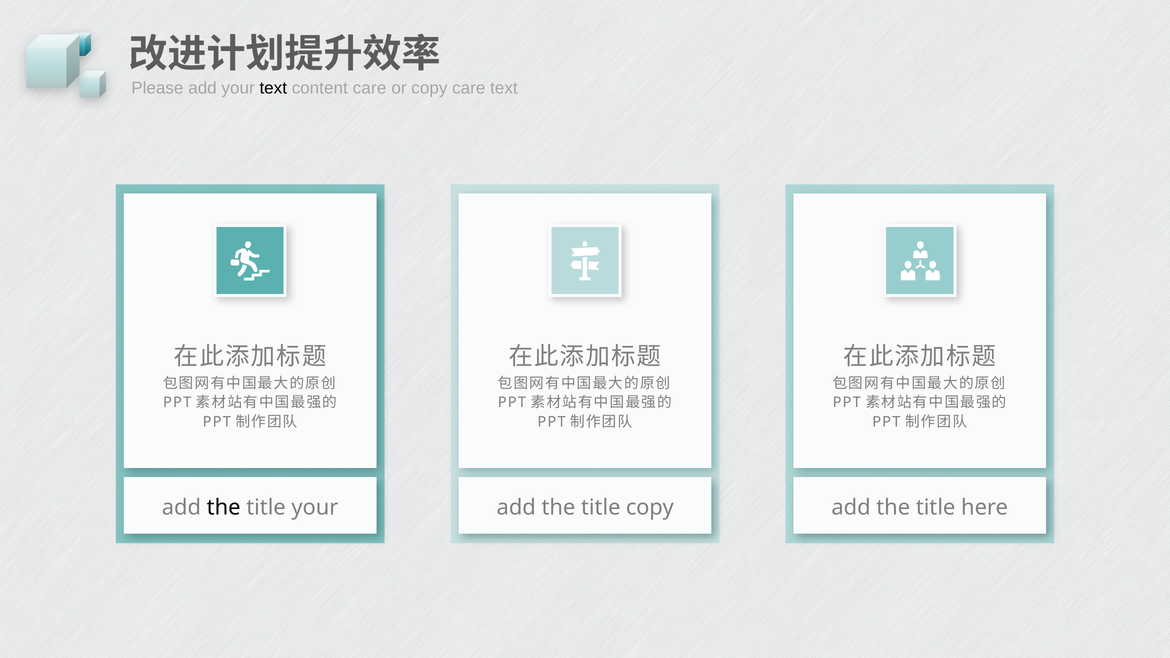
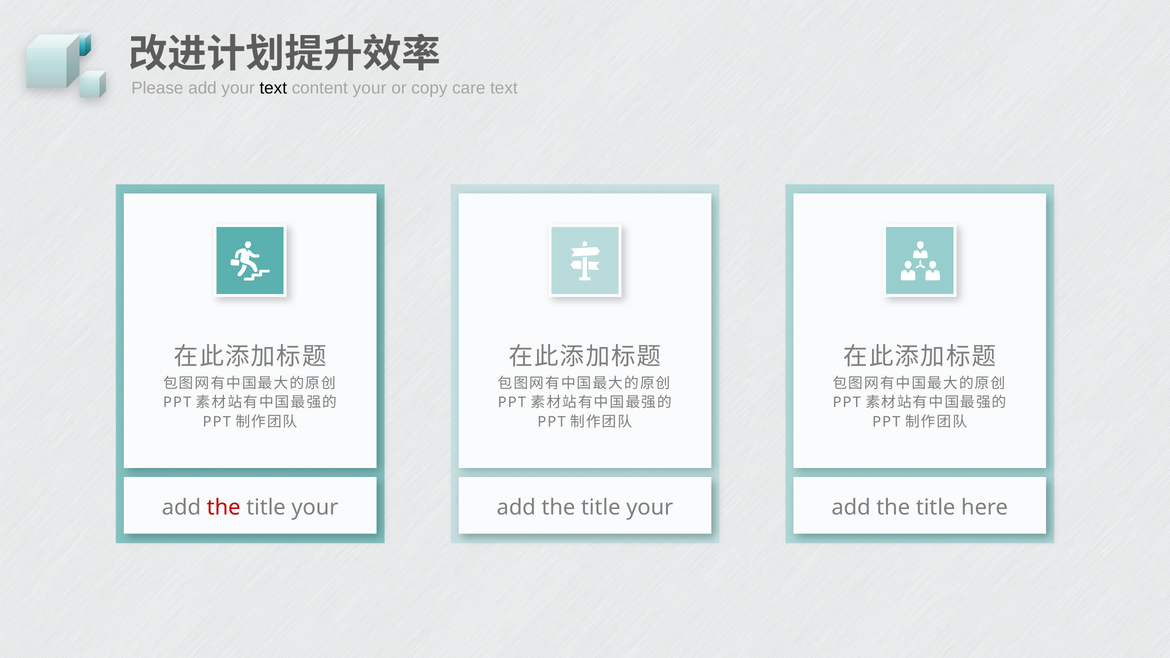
content care: care -> your (370, 88)
the colour: black -> red (224, 507)
copy: copy -> your (650, 507)
